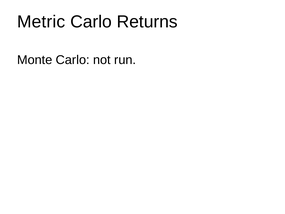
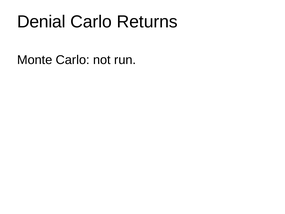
Metric: Metric -> Denial (41, 22)
